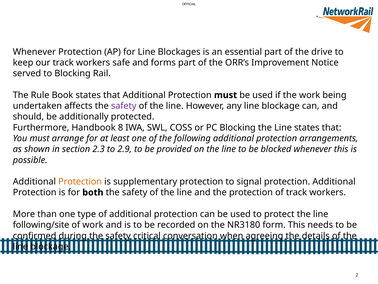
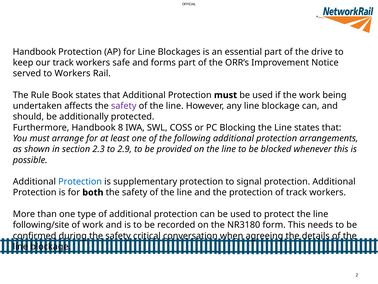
Whenever: Whenever -> Handbook (34, 52)
to Blocking: Blocking -> Workers (73, 73)
Protection colour: orange -> blue (80, 181)
